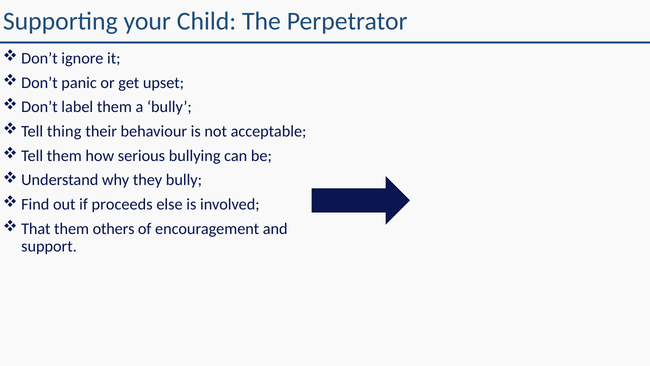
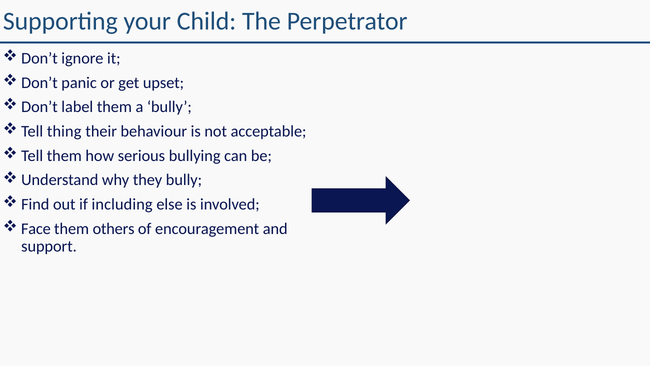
proceeds: proceeds -> including (122, 204)
That: That -> Face (36, 228)
